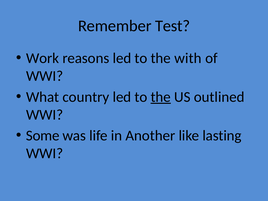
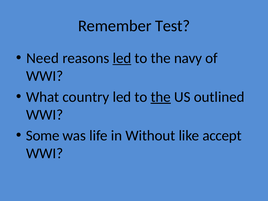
Work: Work -> Need (43, 58)
led underline: none -> present (122, 58)
with: with -> navy (188, 58)
Another: Another -> Without (150, 136)
lasting: lasting -> accept (222, 136)
